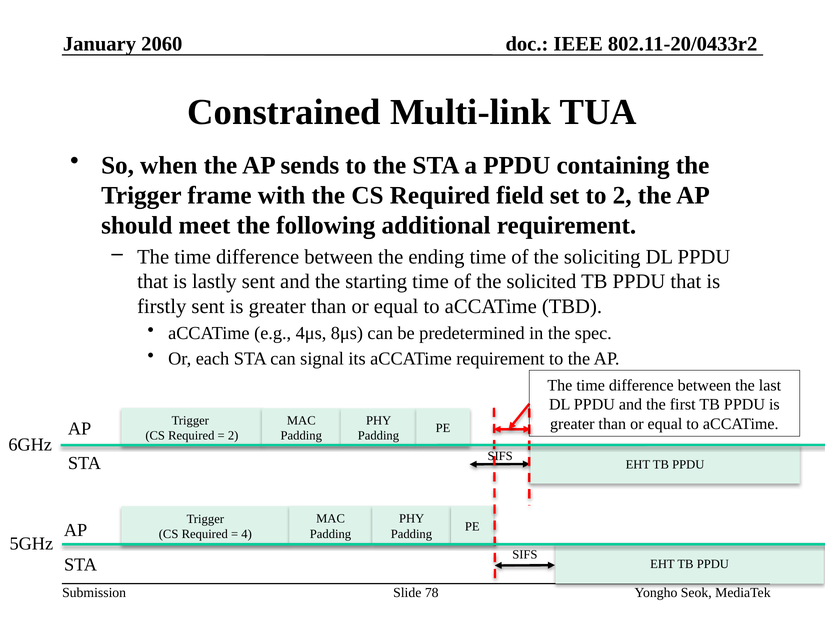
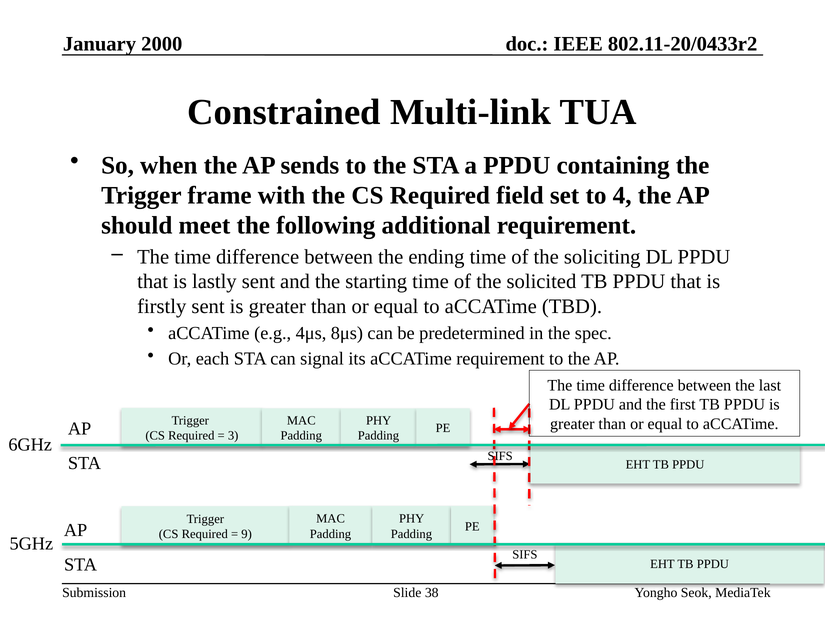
2060: 2060 -> 2000 (162, 44)
to 2: 2 -> 4 (622, 196)
2: 2 -> 3 (233, 436)
4: 4 -> 9 (247, 535)
78: 78 -> 38 (432, 593)
